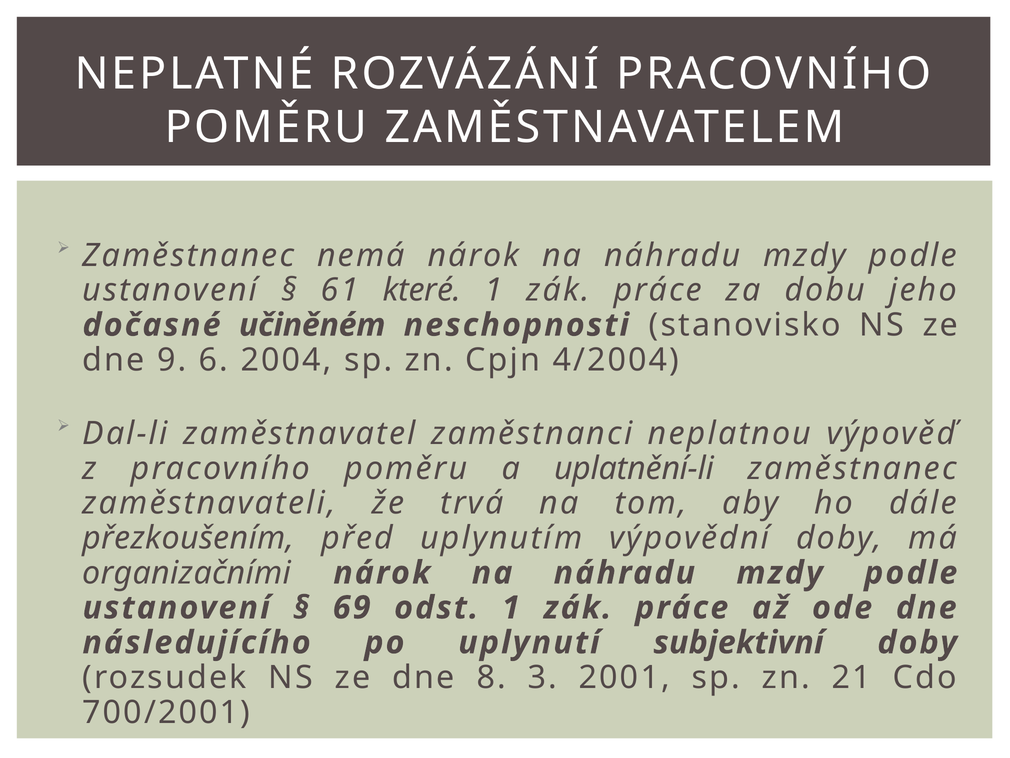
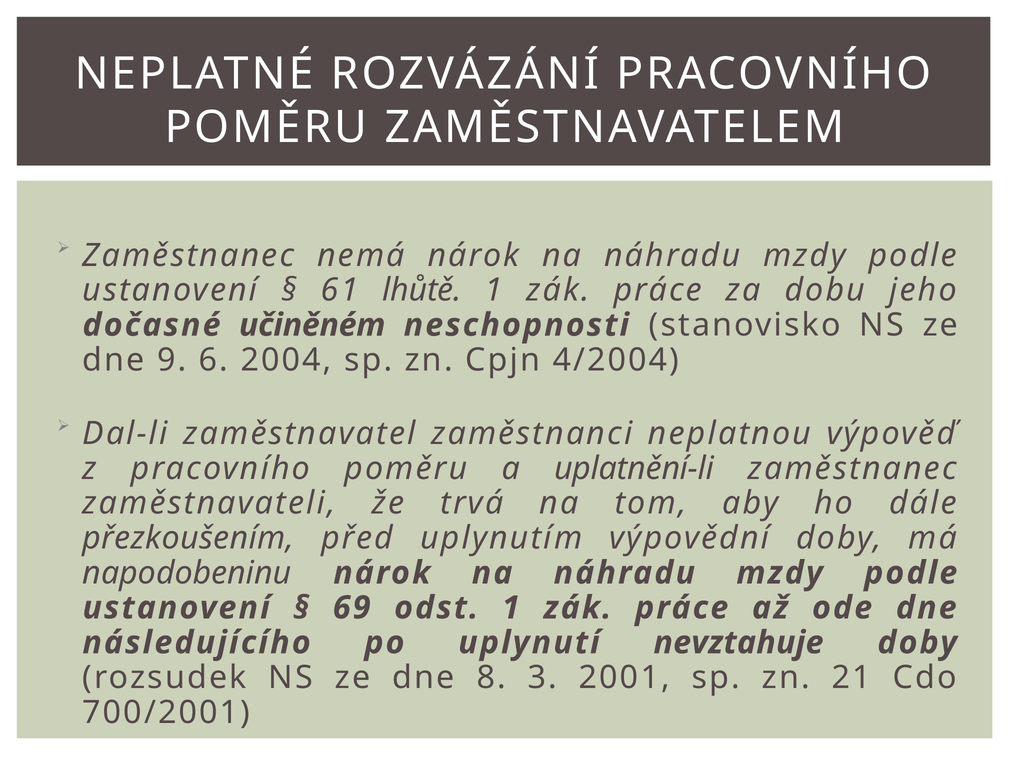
které: které -> lhůtě (422, 290)
organizačními: organizačními -> napodobeninu (187, 573)
subjektivní: subjektivní -> nevztahuje (739, 642)
